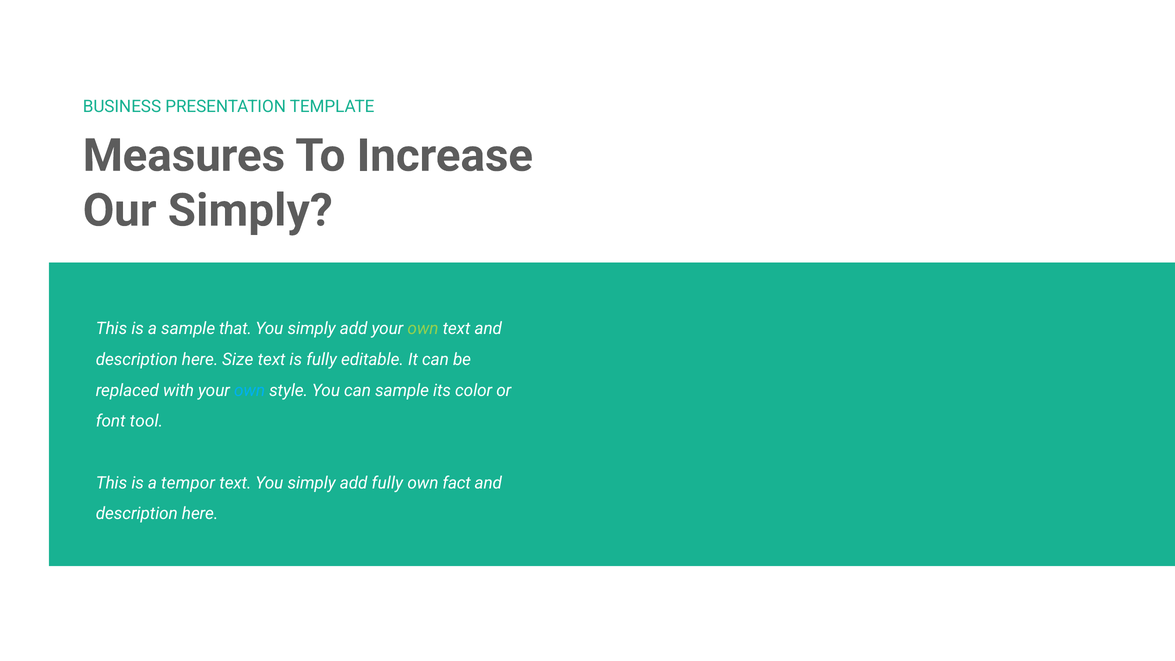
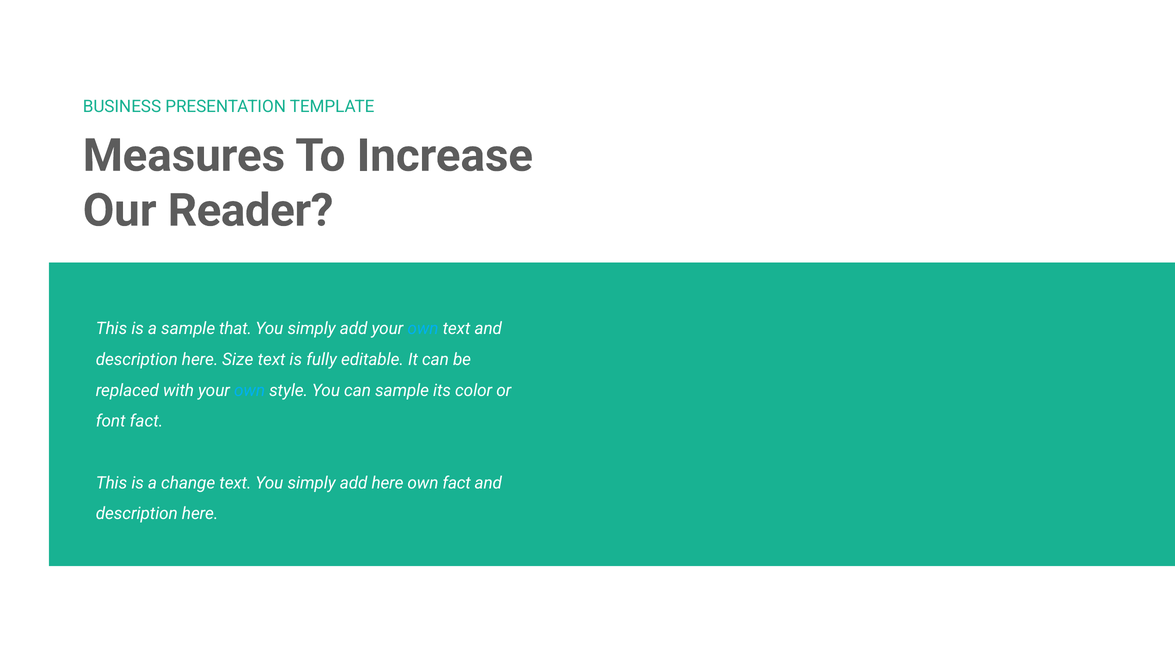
Our Simply: Simply -> Reader (251, 211)
own colour: light green -> light blue (423, 329)
font tool: tool -> fact (146, 421)
tempor: tempor -> change (188, 483)
add fully: fully -> here (388, 483)
